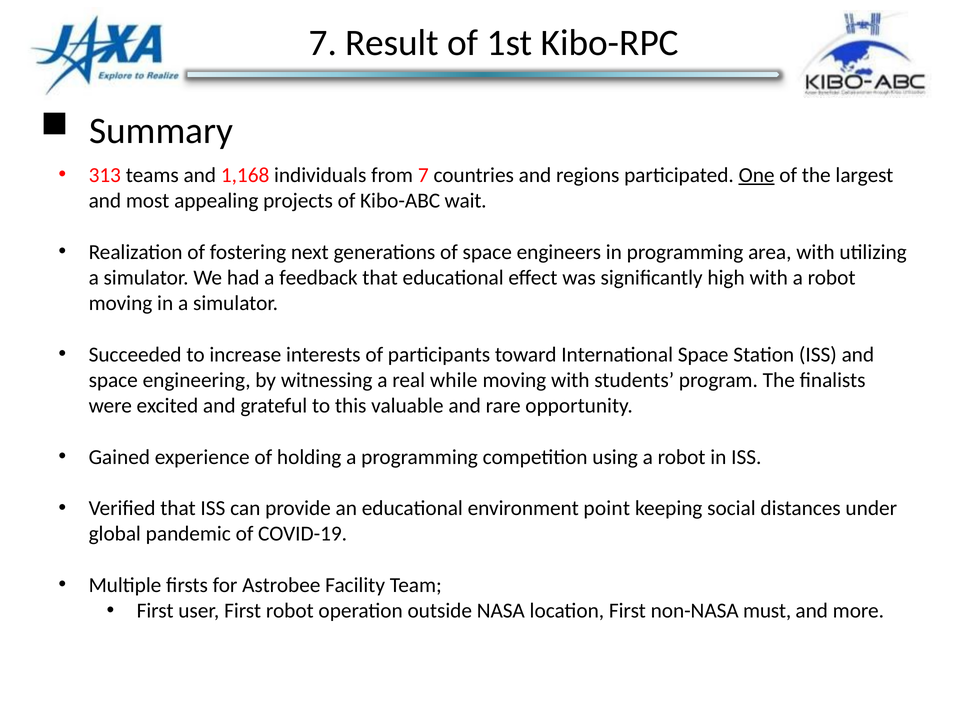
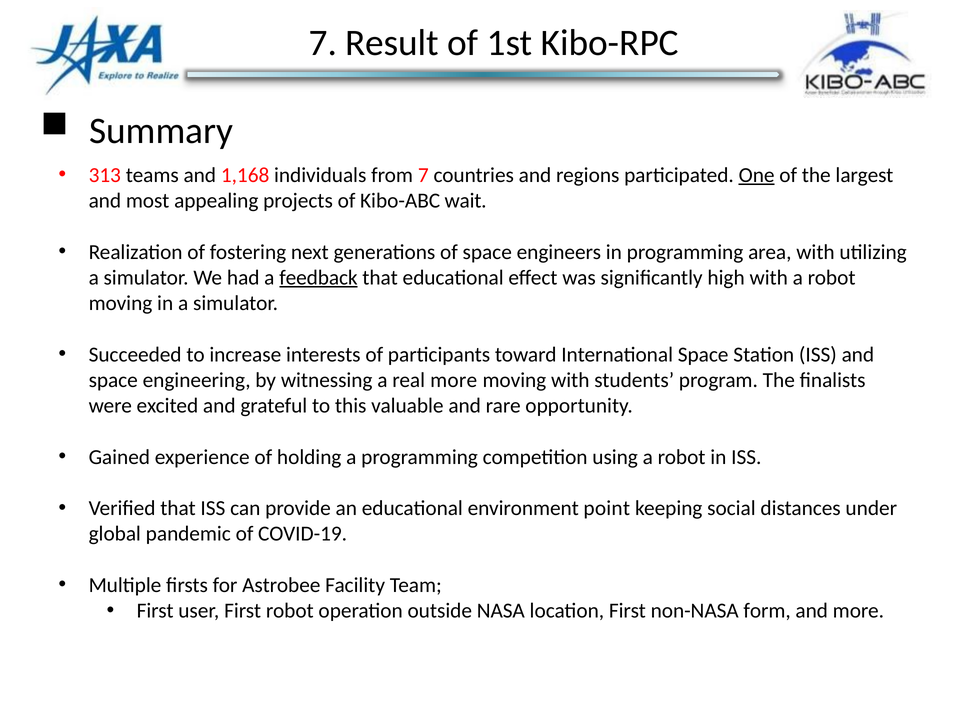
feedback underline: none -> present (318, 278)
real while: while -> more (454, 380)
must: must -> form (767, 611)
